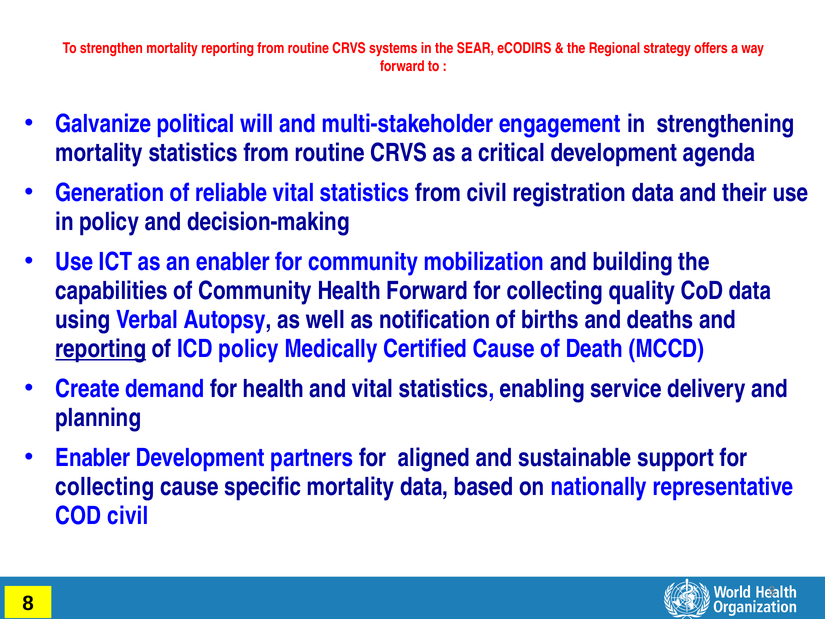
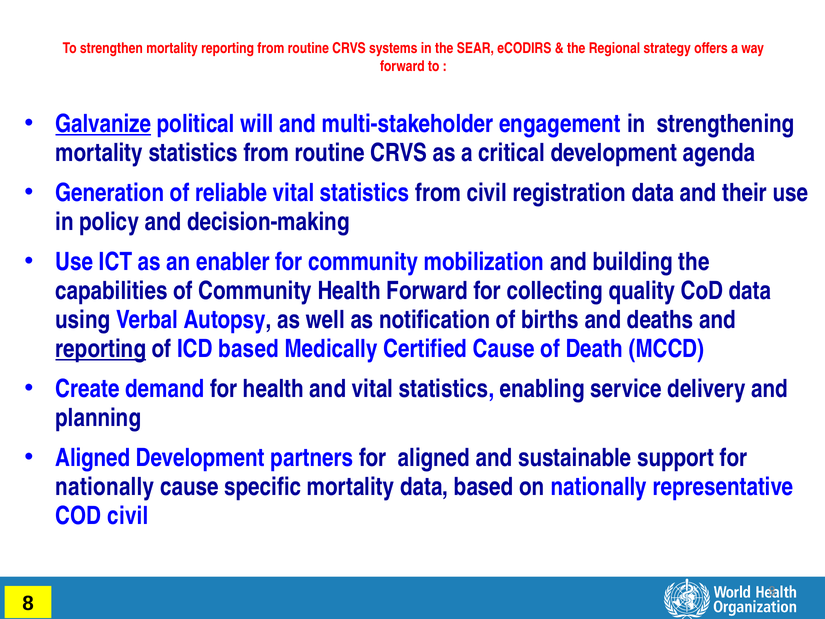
Galvanize underline: none -> present (103, 124)
ICD policy: policy -> based (249, 349)
Enabler: Enabler -> Aligned (93, 458)
collecting: collecting -> nationally (105, 487)
